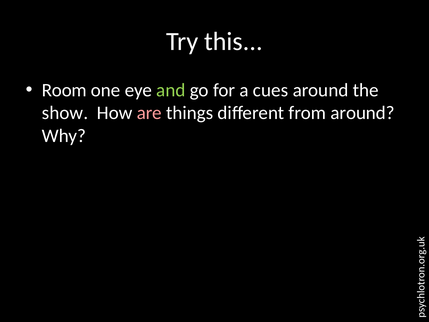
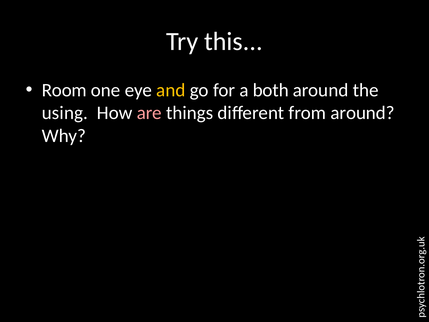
and colour: light green -> yellow (171, 90)
cues: cues -> both (271, 90)
show: show -> using (65, 113)
